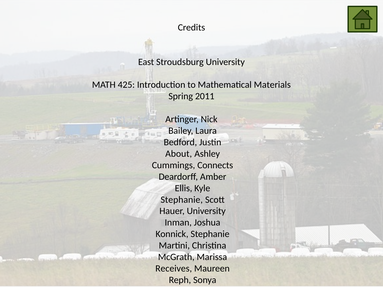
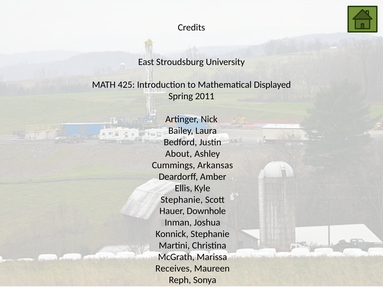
Materials: Materials -> Displayed (272, 85)
Connects: Connects -> Arkansas (215, 165)
Hauer University: University -> Downhole (206, 211)
